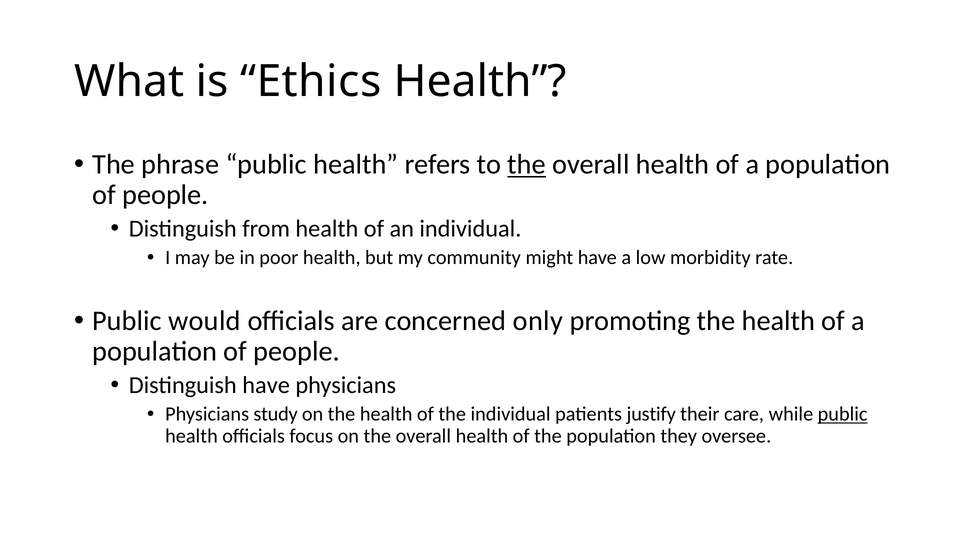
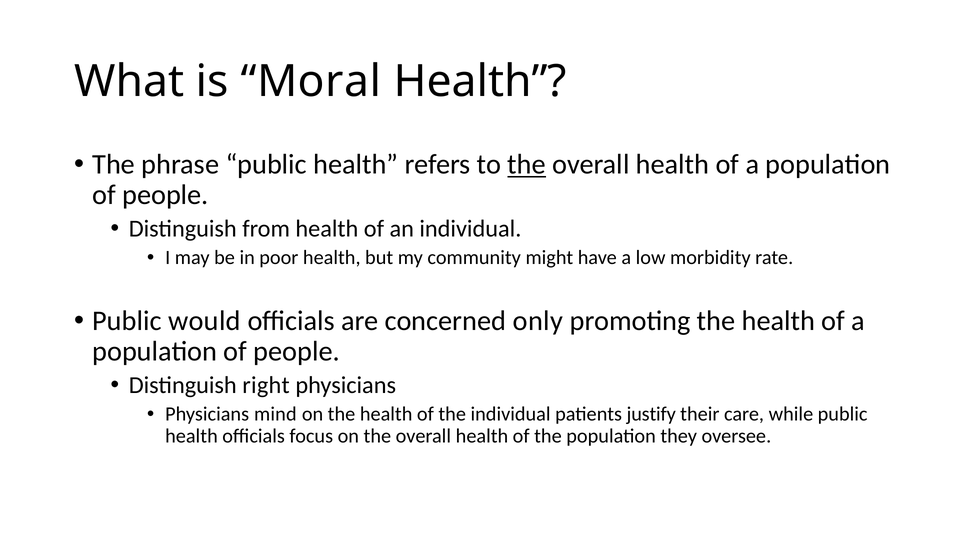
Ethics: Ethics -> Moral (311, 82)
Distinguish have: have -> right (266, 385)
study: study -> mind (275, 414)
public underline: present -> none (843, 414)
